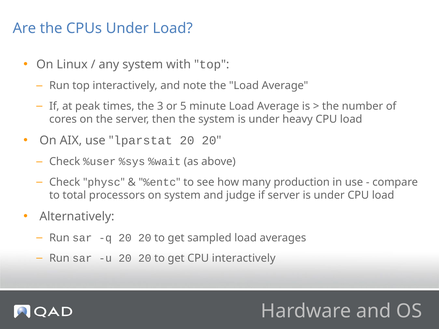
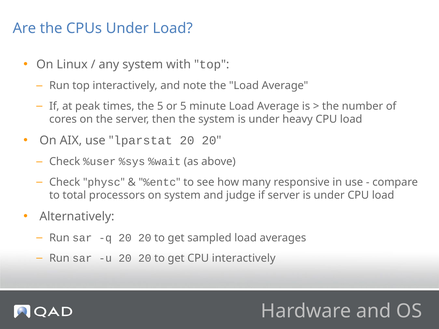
the 3: 3 -> 5 (160, 106)
production: production -> responsive (302, 182)
